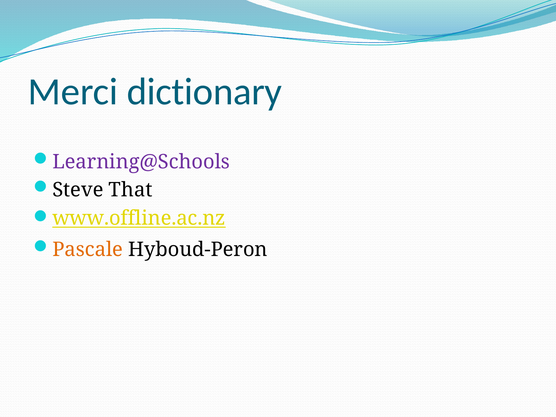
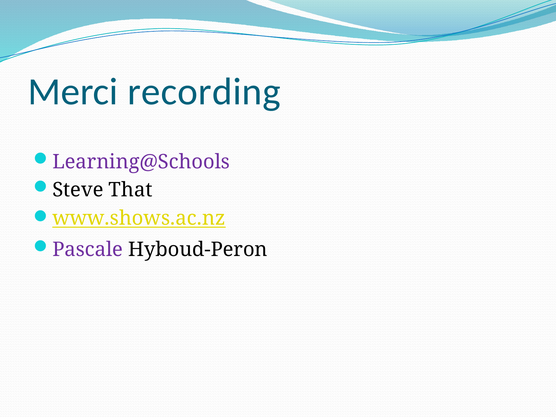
dictionary: dictionary -> recording (204, 92)
www.offline.ac.nz: www.offline.ac.nz -> www.shows.ac.nz (139, 218)
Pascale colour: orange -> purple (88, 250)
